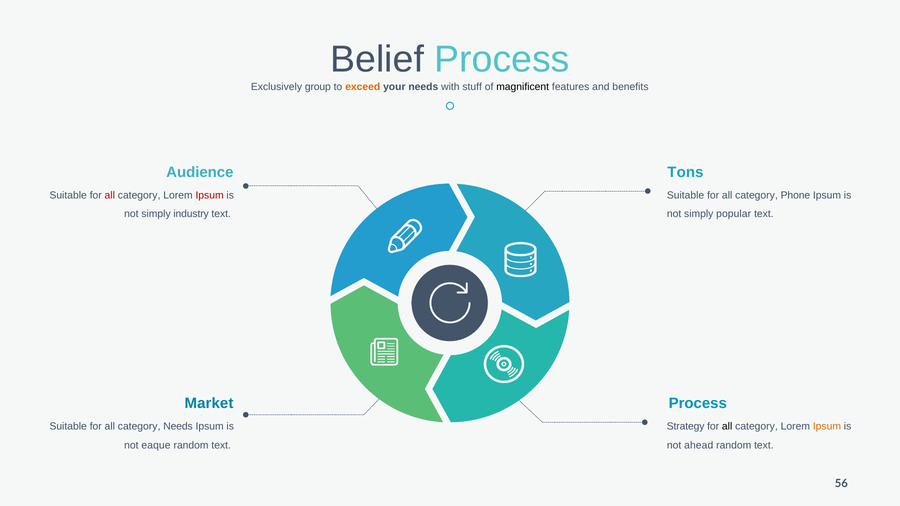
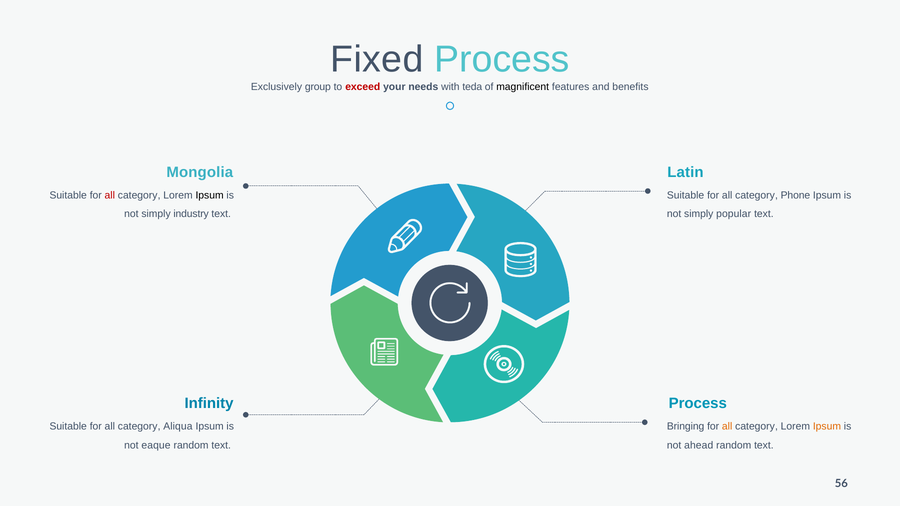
Belief: Belief -> Fixed (377, 60)
exceed colour: orange -> red (363, 87)
stuff: stuff -> teda (472, 87)
Audience: Audience -> Mongolia (200, 172)
Tons: Tons -> Latin (685, 172)
Ipsum colour: red -> black (210, 195)
Market: Market -> Infinity (209, 404)
category Needs: Needs -> Aliqua (178, 427)
Strategy: Strategy -> Bringing (686, 427)
all colour: black -> orange (727, 427)
